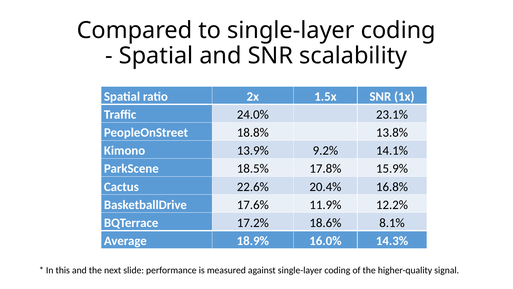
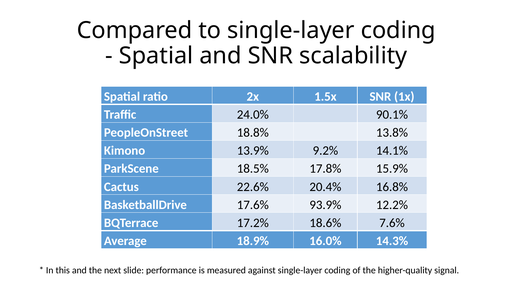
23.1%: 23.1% -> 90.1% (392, 115)
11.9%: 11.9% -> 93.9% (325, 204)
8.1%: 8.1% -> 7.6% (392, 222)
